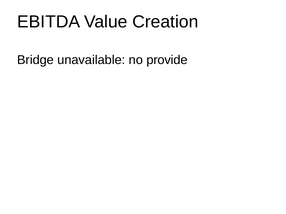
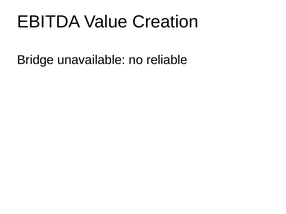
provide: provide -> reliable (167, 60)
